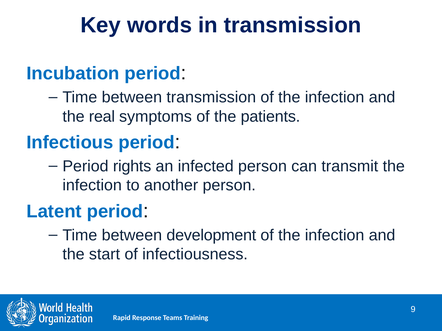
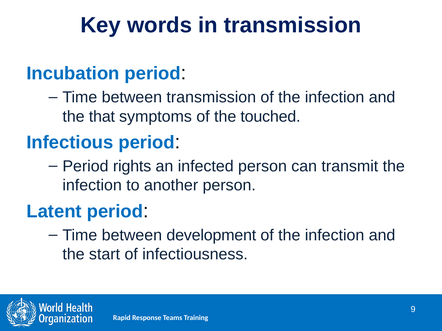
real: real -> that (102, 117)
patients: patients -> touched (270, 117)
